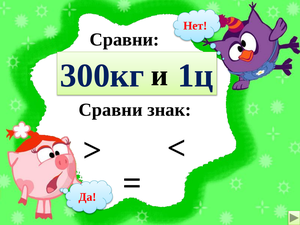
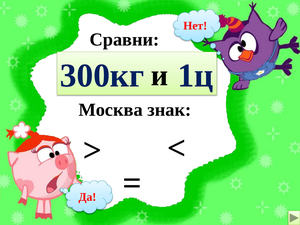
Сравни: Сравни -> Москва (111, 110)
